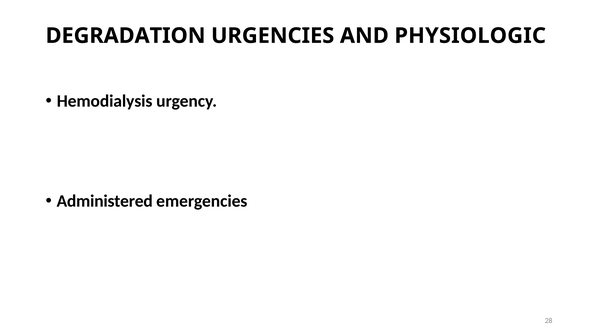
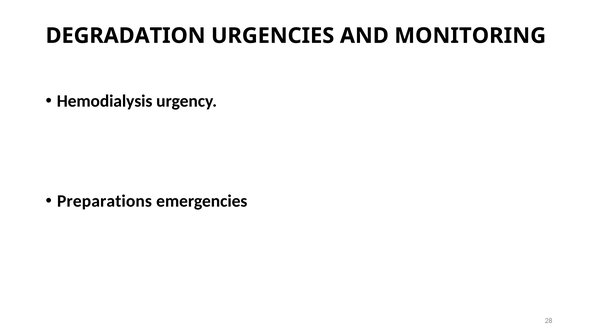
PHYSIOLOGIC: PHYSIOLOGIC -> MONITORING (470, 36)
Administered: Administered -> Preparations (104, 201)
